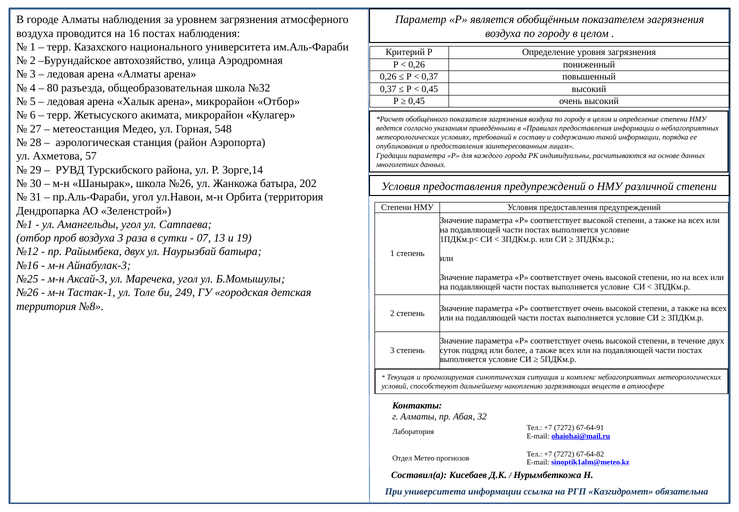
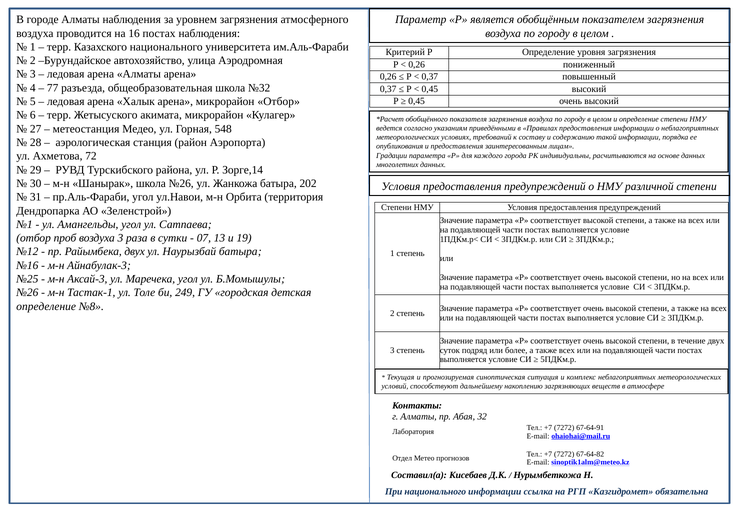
80: 80 -> 77 (53, 88)
57: 57 -> 72 (91, 156)
территория: территория -> определение (46, 306)
При университета: университета -> национального (435, 491)
